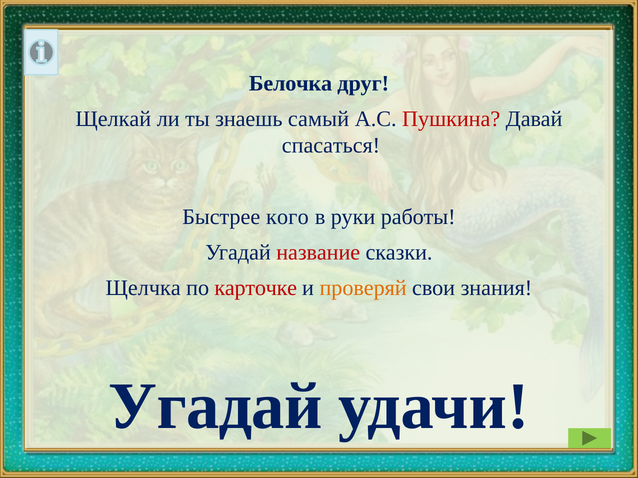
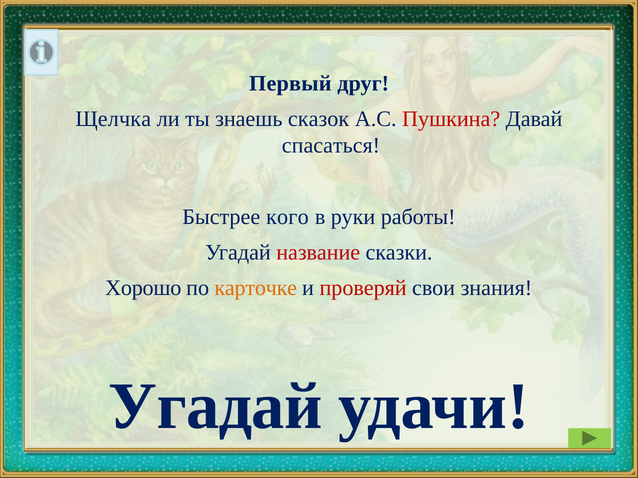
Белочка: Белочка -> Первый (290, 84)
Щелкай: Щелкай -> Щелчка (113, 119)
самый: самый -> сказок (319, 119)
Щелчка: Щелчка -> Хорошо (143, 288)
карточке colour: red -> orange (256, 288)
проверяй colour: orange -> red (363, 288)
